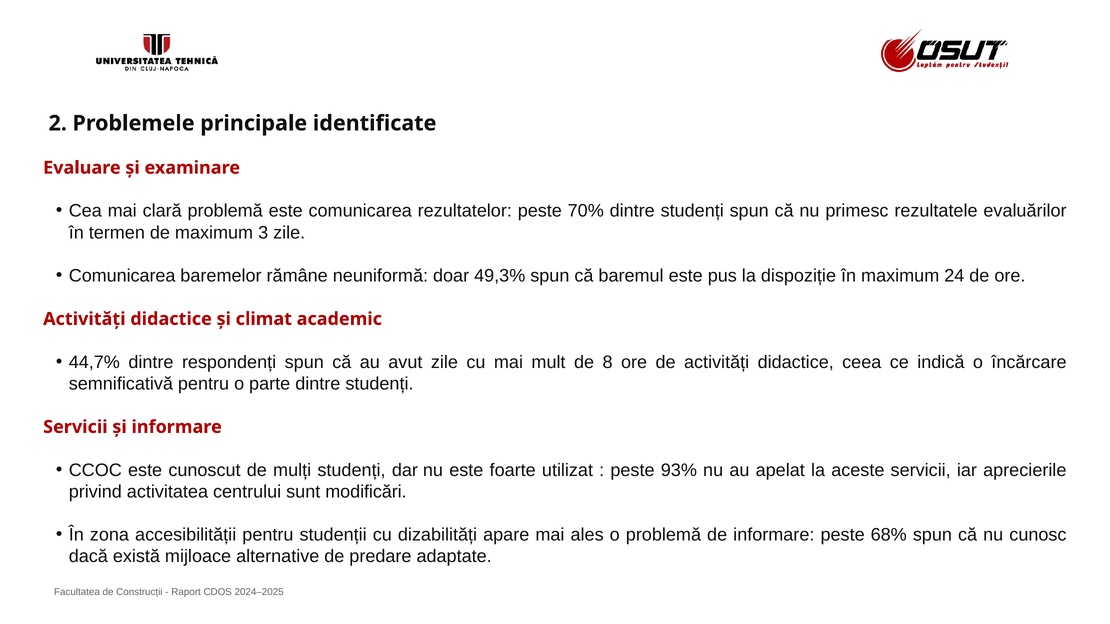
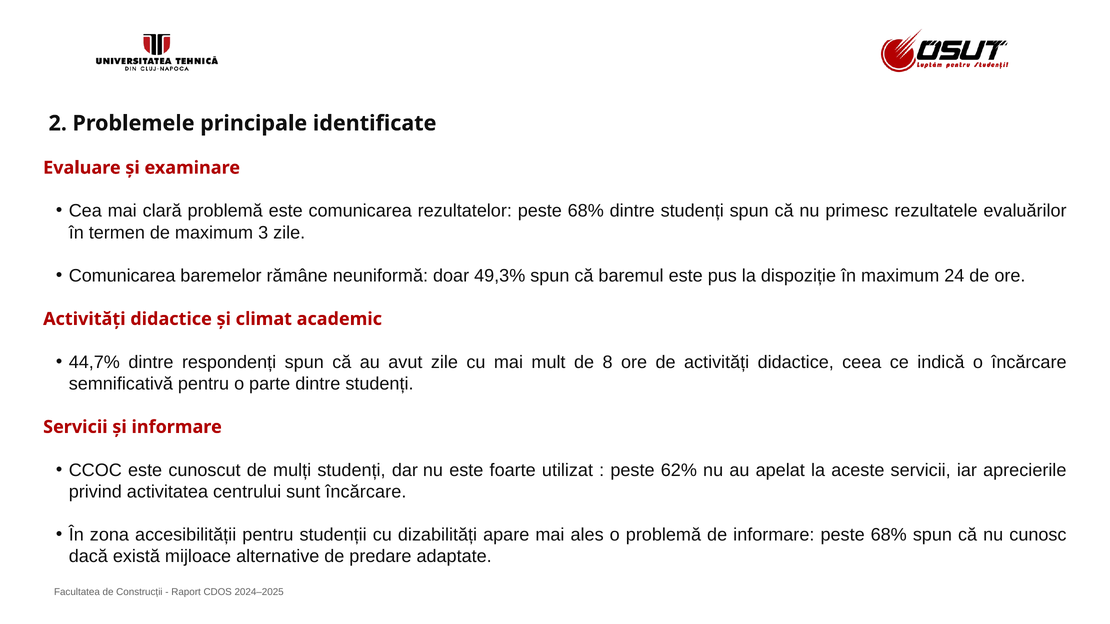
rezultatelor peste 70%: 70% -> 68% (586, 211)
93%: 93% -> 62% (679, 470)
sunt modificări: modificări -> încărcare (366, 492)
